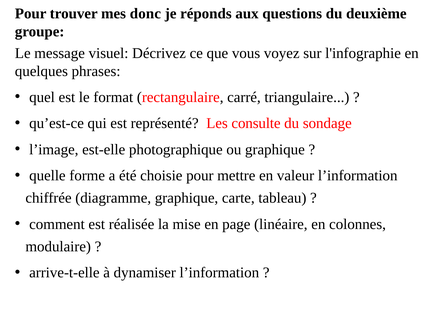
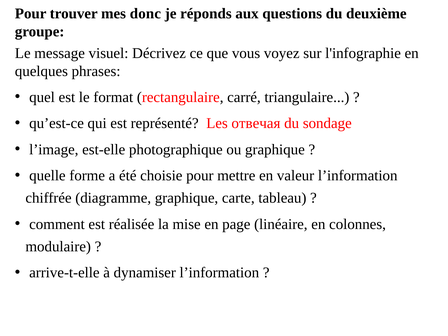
consulte: consulte -> отвечая (256, 123)
